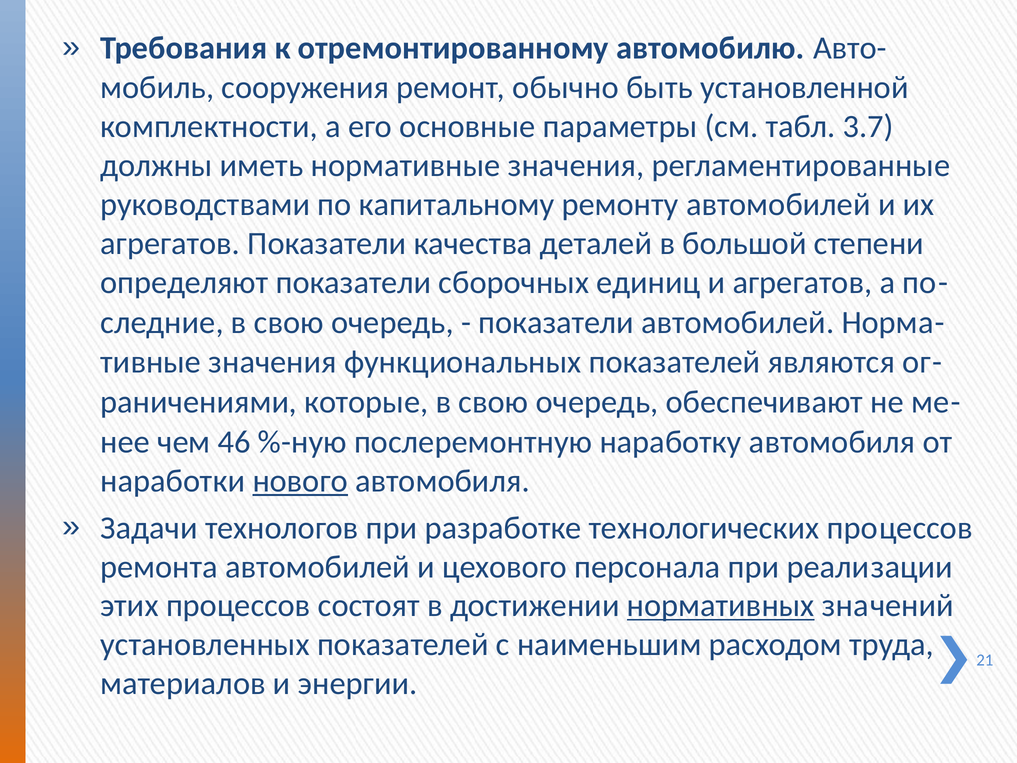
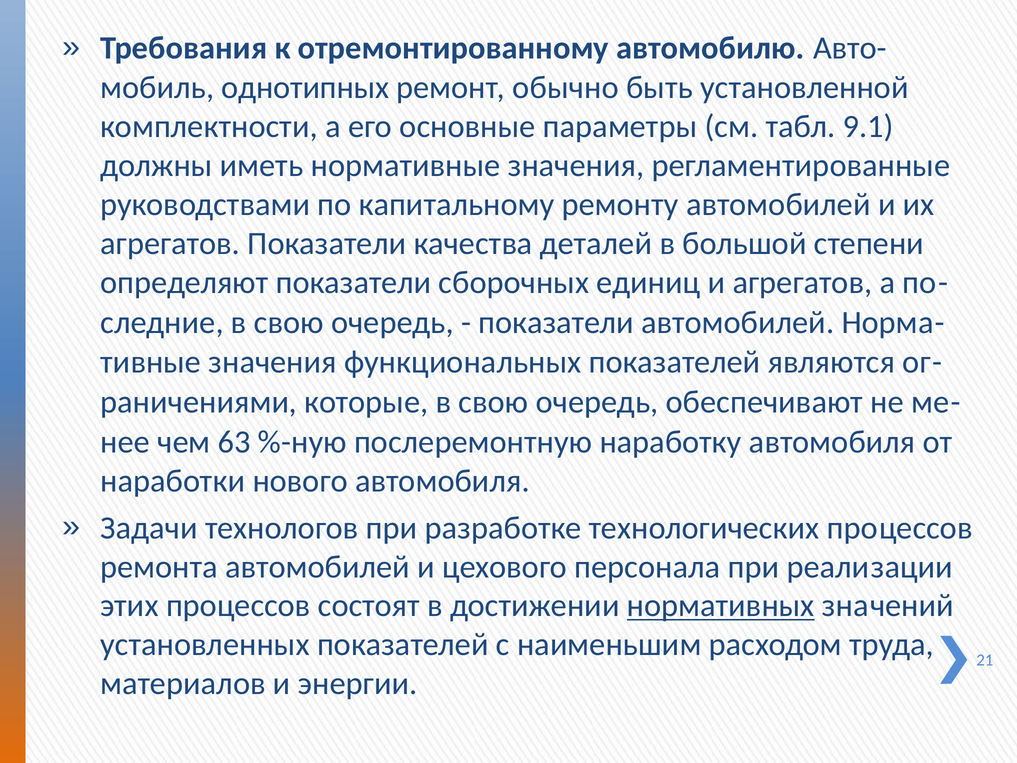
сооружения: сооружения -> однотипных (305, 88)
3.7: 3.7 -> 9.1 (868, 127)
46: 46 -> 63 (234, 442)
нового underline: present -> none (300, 481)
